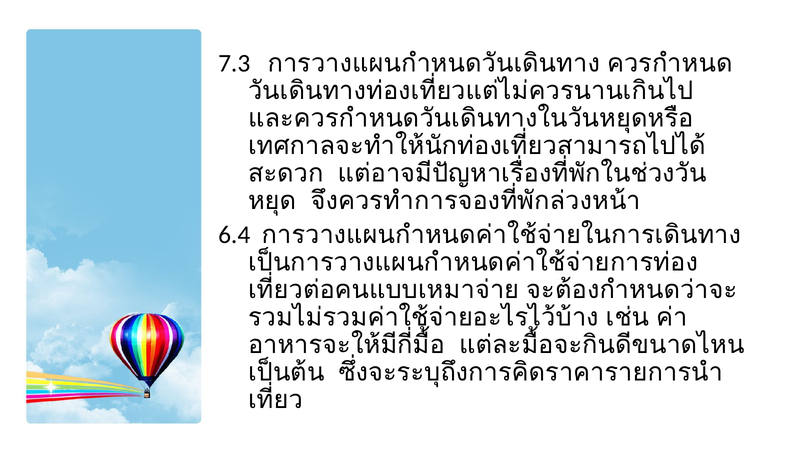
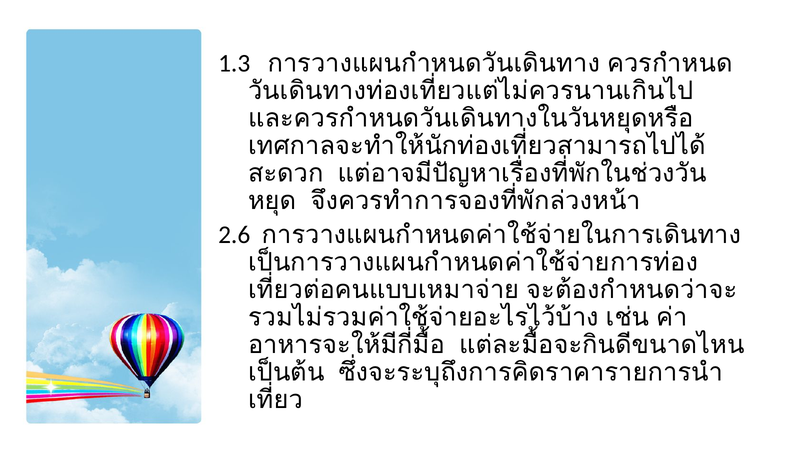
7.3: 7.3 -> 1.3 (234, 63)
6.4: 6.4 -> 2.6 (234, 234)
